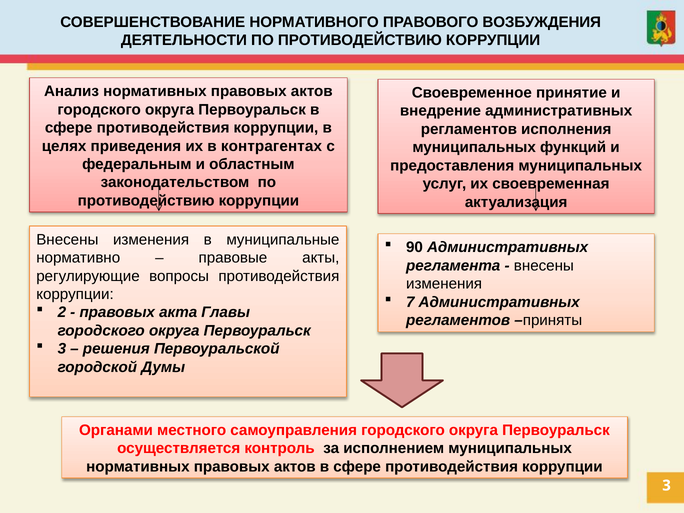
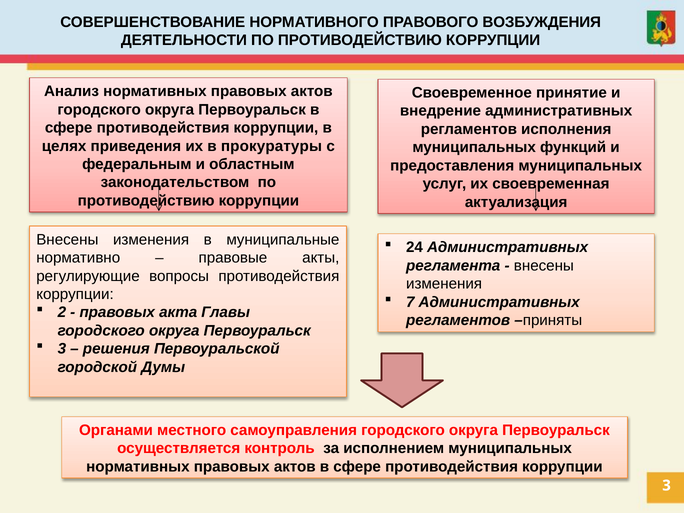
контрагентах: контрагентах -> прокуратуры (271, 146)
90: 90 -> 24 (415, 247)
